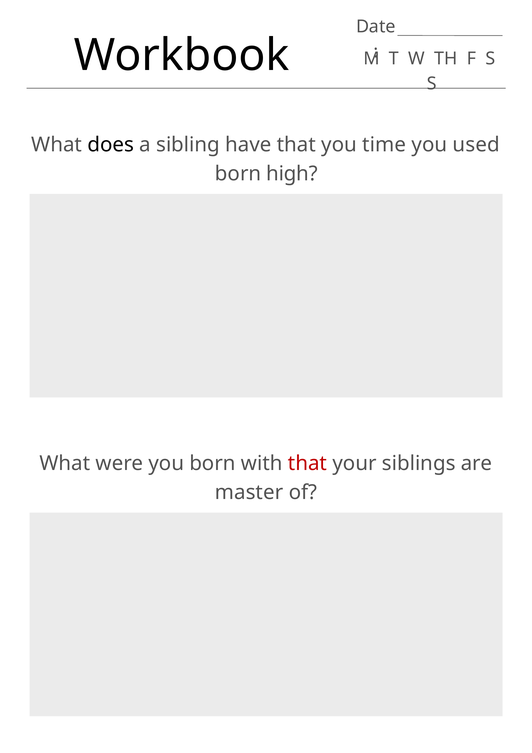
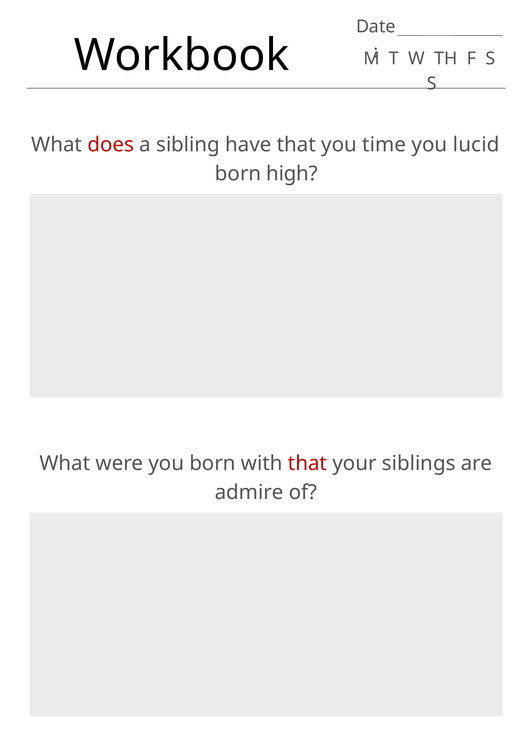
does colour: black -> red (111, 145)
used: used -> lucid (476, 145)
master: master -> admire (249, 492)
